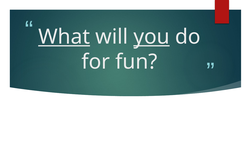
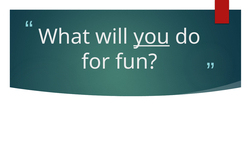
What underline: present -> none (64, 37)
